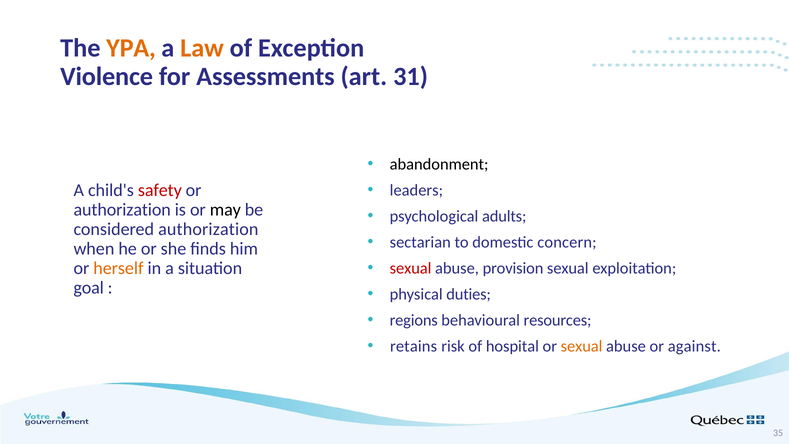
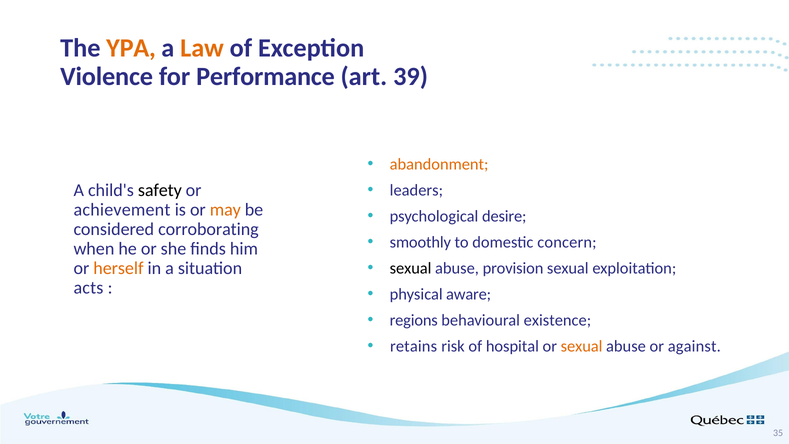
Assessments: Assessments -> Performance (266, 76)
31: 31 -> 39 (411, 76)
abandonment colour: black -> orange (439, 164)
safety colour: red -> black (160, 190)
authorization: authorization -> achievement (122, 210)
may colour: black -> orange (225, 210)
adults: adults -> desire (504, 216)
considered authorization: authorization -> corroborating (208, 229)
sectarian: sectarian -> smoothly (420, 242)
sexual colour: red -> black (411, 268)
goal: goal -> acts (88, 288)
duties: duties -> aware (469, 294)
resources: resources -> existence (557, 320)
